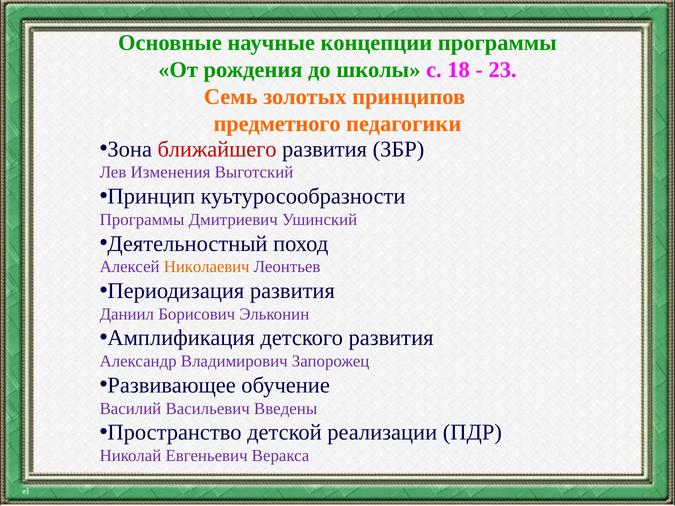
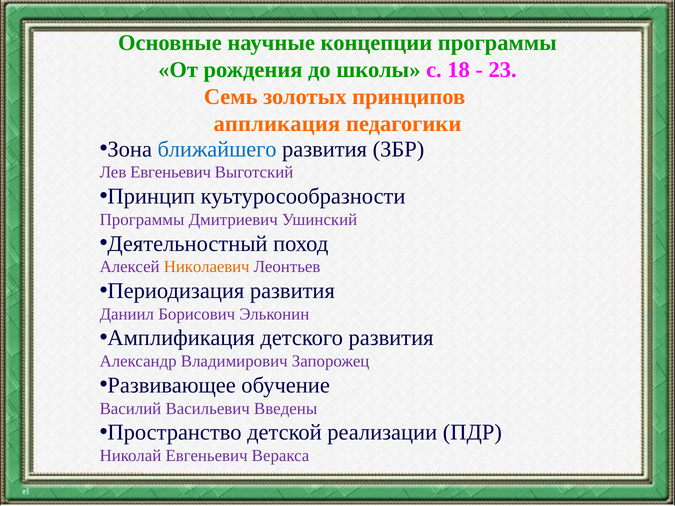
предметного: предметного -> аппликация (277, 124)
ближайшего colour: red -> blue (217, 149)
Лев Изменения: Изменения -> Евгеньевич (171, 172)
